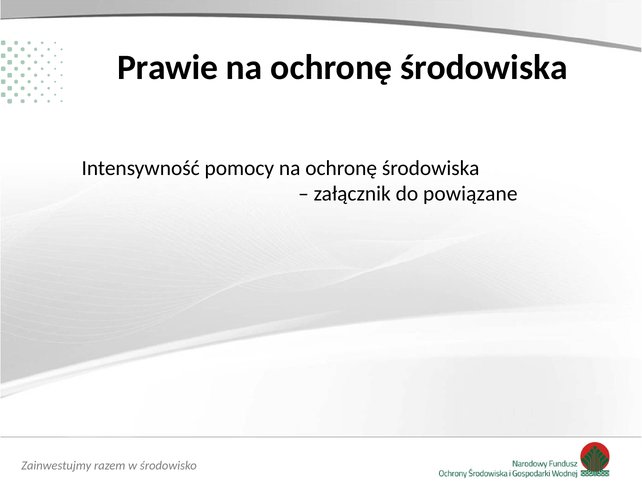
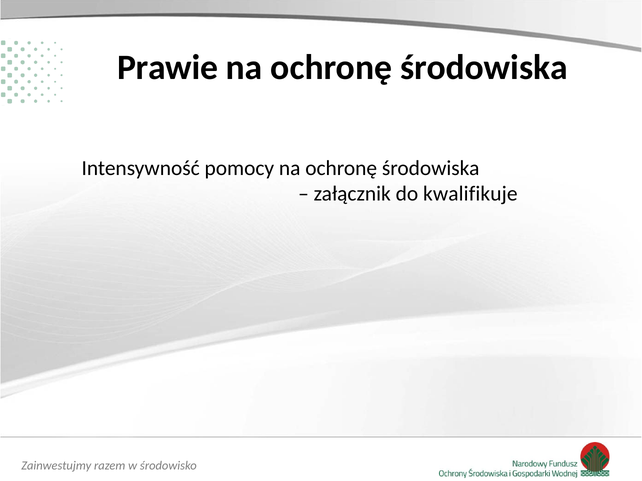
powiązane: powiązane -> kwalifikuje (470, 194)
